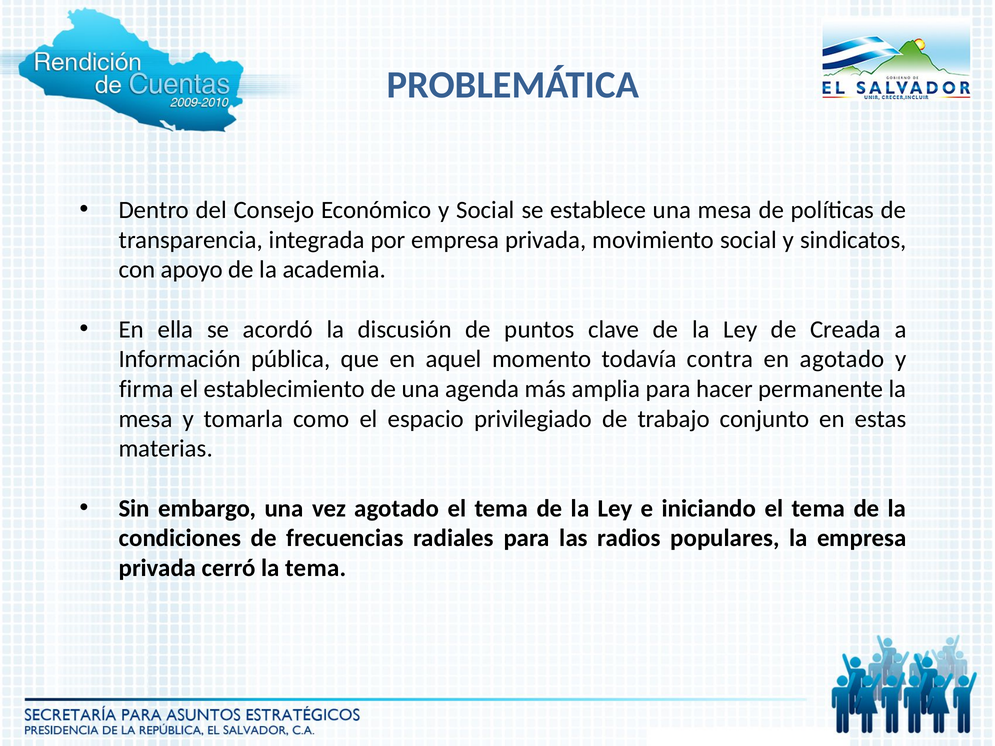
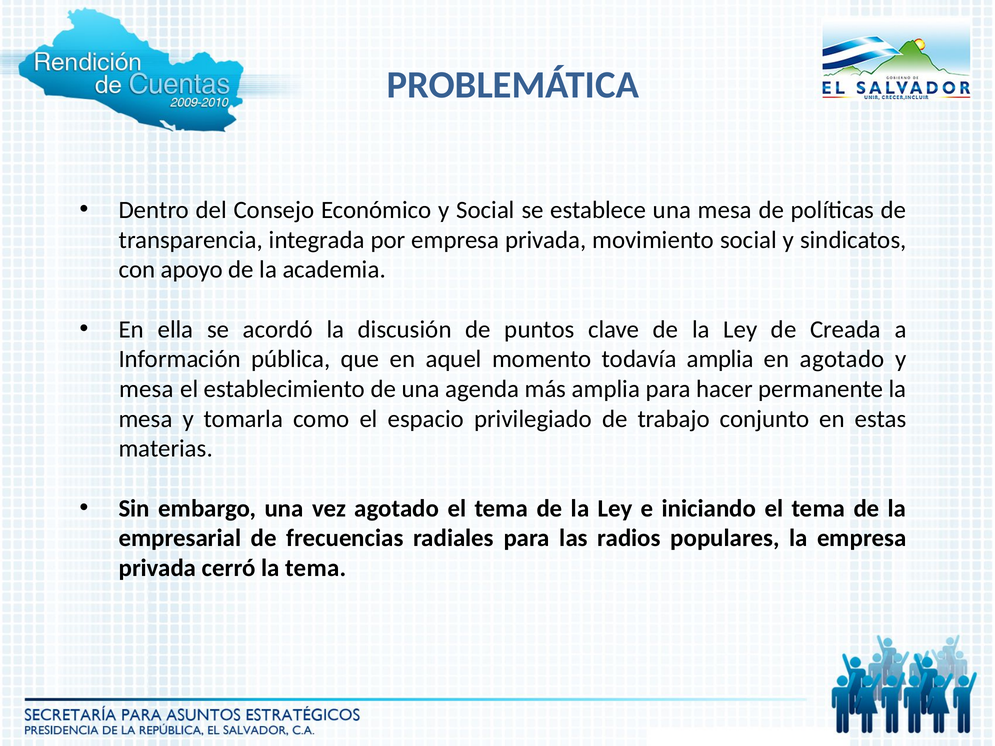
todavía contra: contra -> amplia (720, 359)
firma: firma -> mesa (146, 389)
condiciones: condiciones -> empresarial (180, 538)
